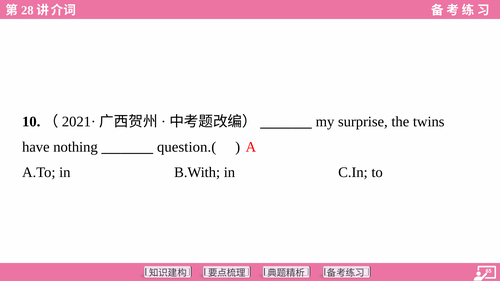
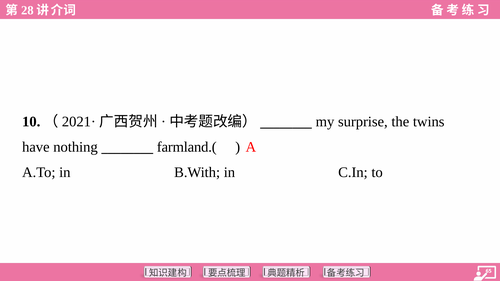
question.(: question.( -> farmland.( (187, 147)
